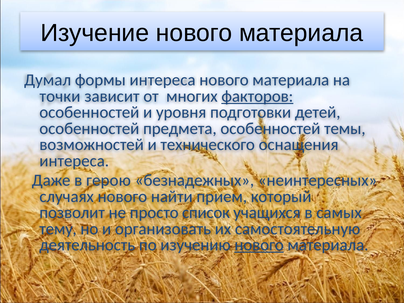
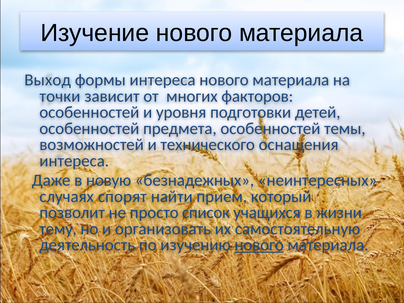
Думал: Думал -> Выход (48, 80)
факторов underline: present -> none (257, 96)
герою: герою -> новую (109, 180)
случаях нового: нового -> спорят (122, 197)
самых: самых -> жизни (339, 213)
